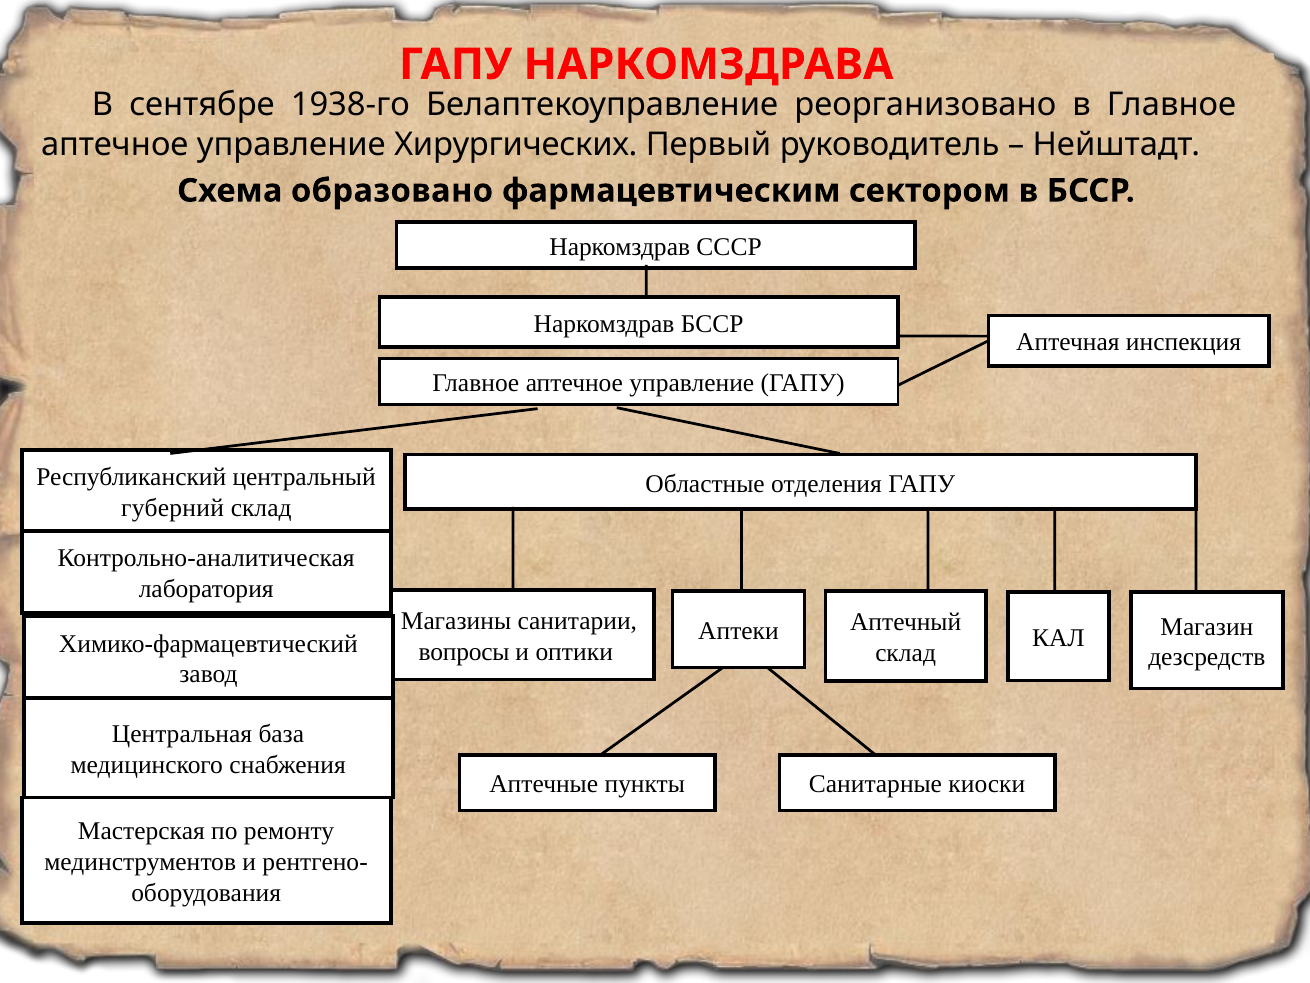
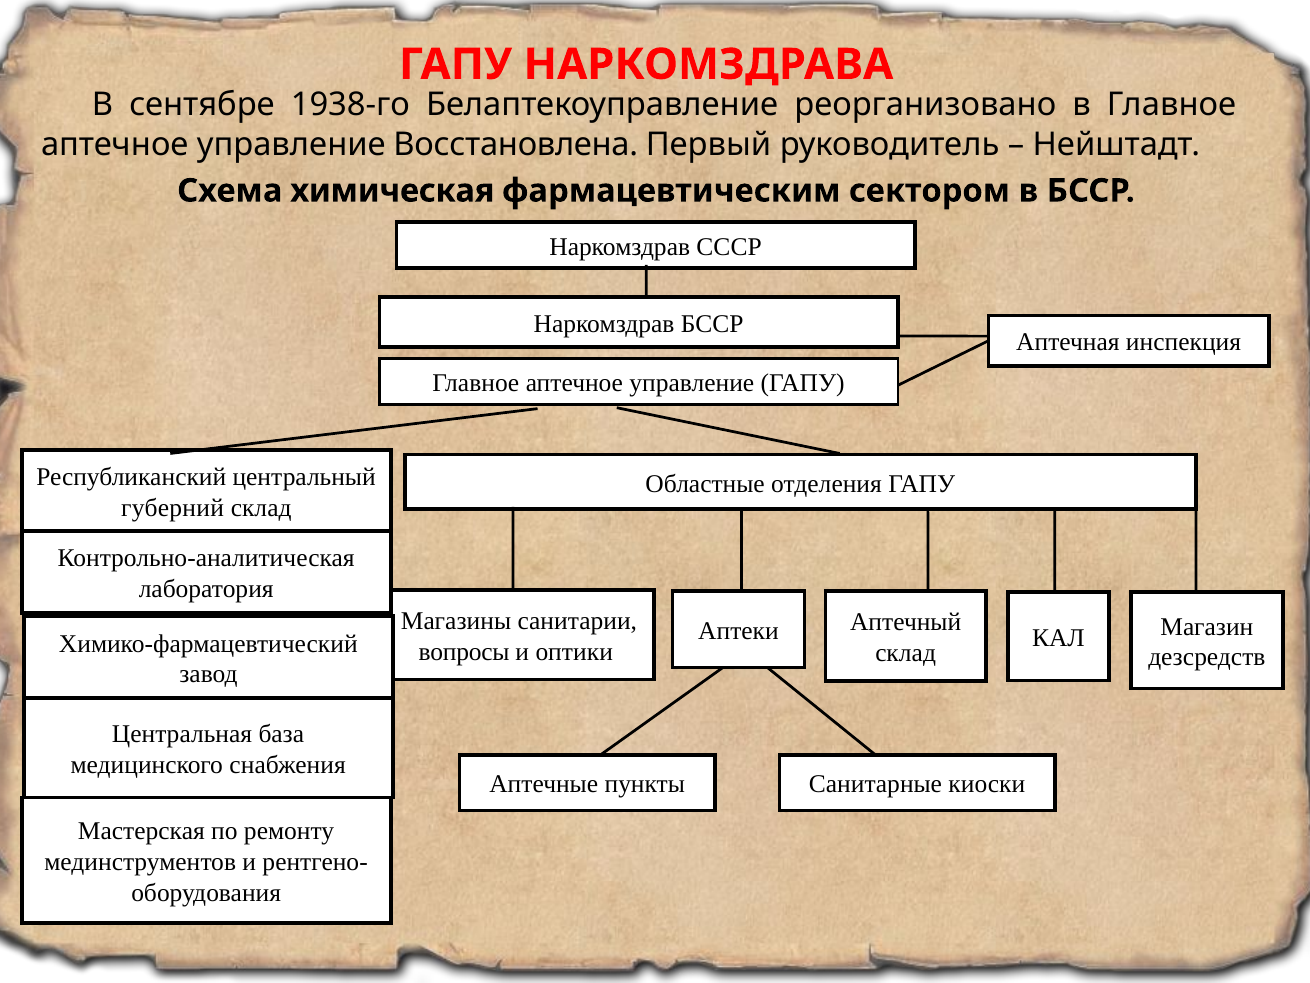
Хирургических: Хирургических -> Восстановлена (516, 144)
образовано: образовано -> химическая (392, 191)
